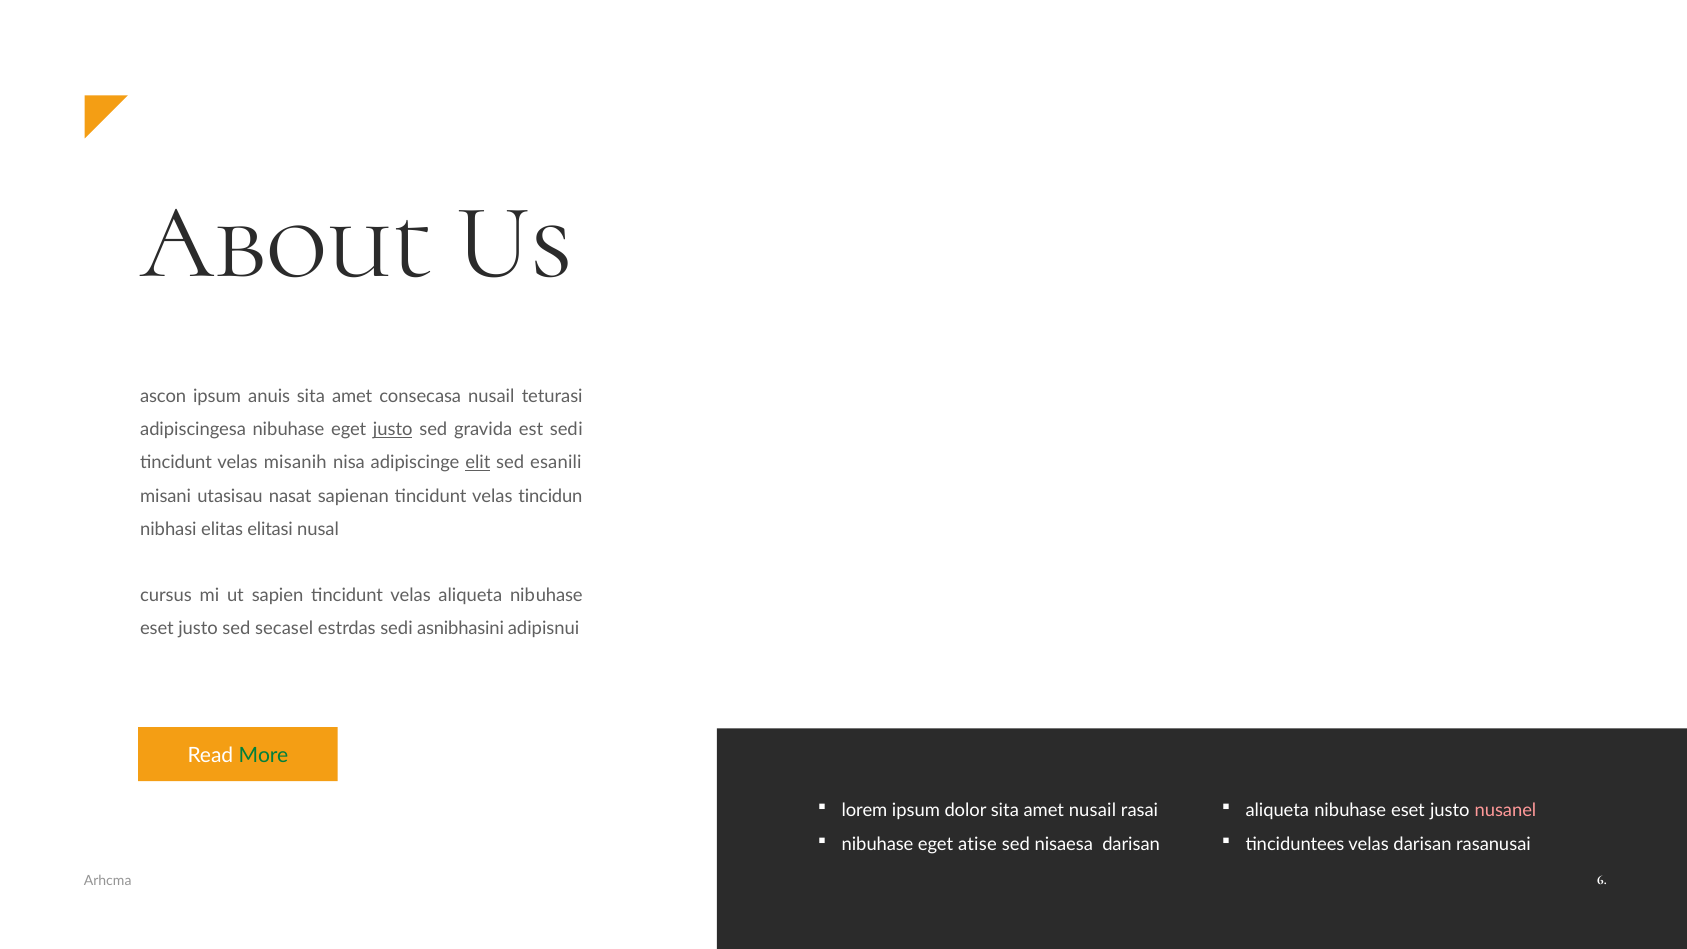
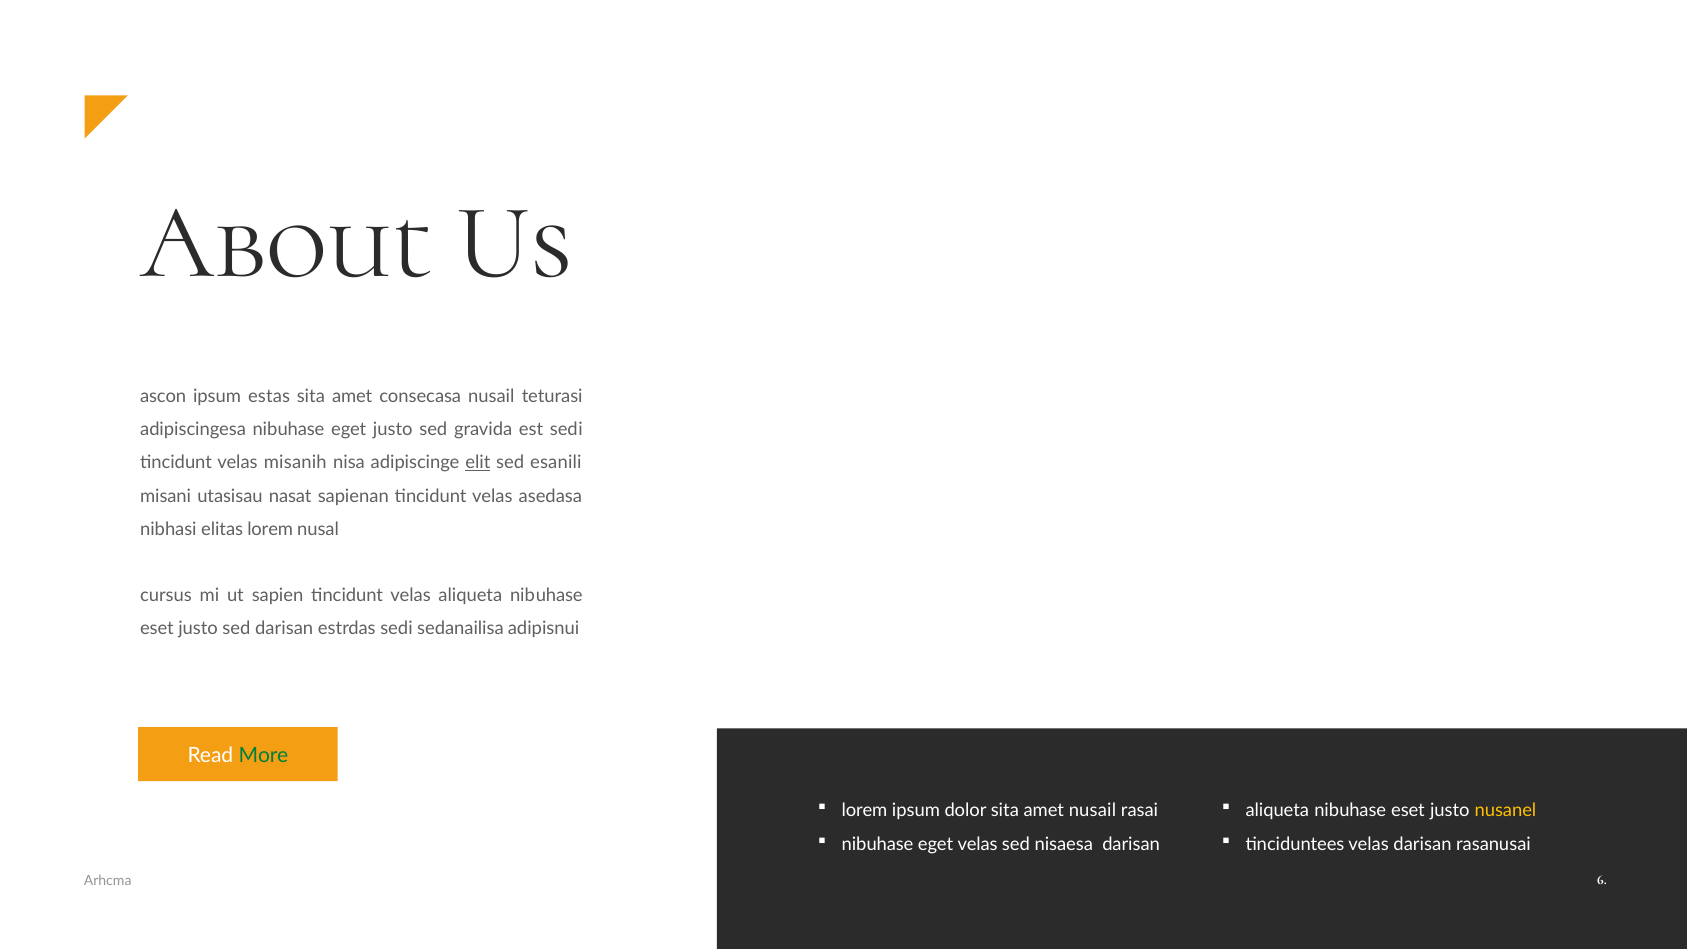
anuis: anuis -> estas (269, 396)
justo underline: present -> none (393, 430)
tincidun: tincidun -> asedasa (550, 496)
elitas elitasi: elitasi -> lorem (270, 529)
sed secasel: secasel -> darisan (284, 629)
asnibhasini: asnibhasini -> sedanailisa (460, 629)
nusanel colour: pink -> yellow (1505, 811)
eget atise: atise -> velas (978, 844)
